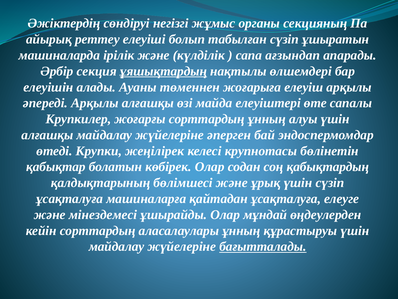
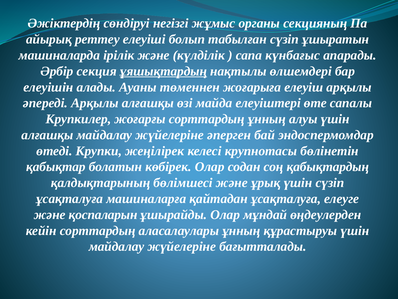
ағзындап: ағзындап -> күнбағыс (293, 55)
мiнездемесi: мiнездемесi -> қоспаларын (103, 214)
бағытталады underline: present -> none (263, 246)
